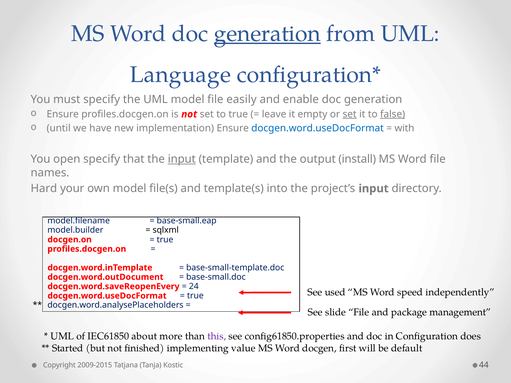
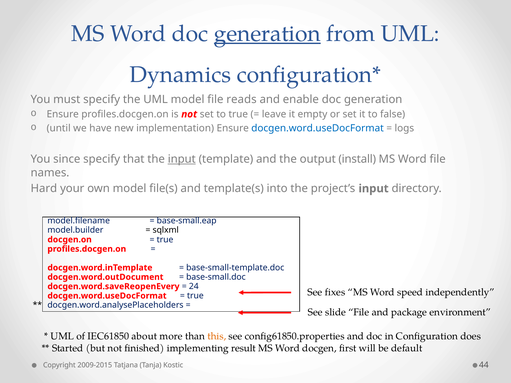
Language: Language -> Dynamics (180, 75)
easily: easily -> reads (241, 100)
set underline: present -> none (350, 114)
false underline: present -> none (393, 114)
with: with -> logs (404, 128)
open: open -> since (67, 159)
used: used -> fixes (335, 292)
management: management -> environment (460, 312)
this colour: purple -> orange (217, 337)
value: value -> result (243, 348)
